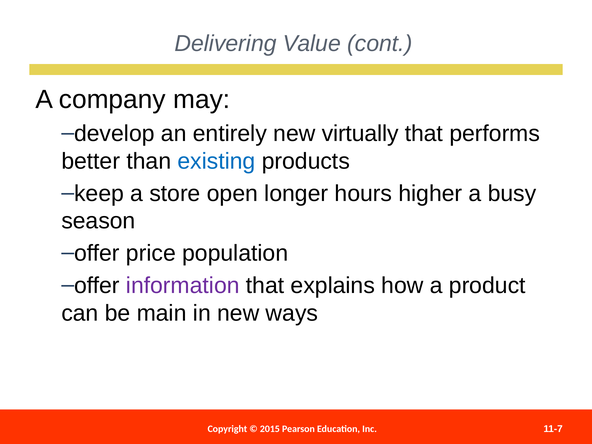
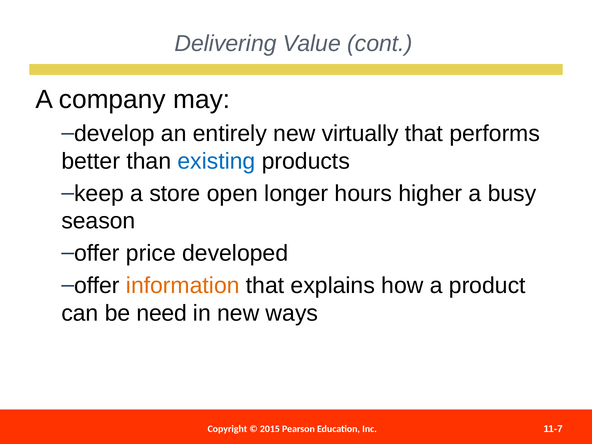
population: population -> developed (235, 253)
information colour: purple -> orange (183, 286)
main: main -> need (162, 313)
